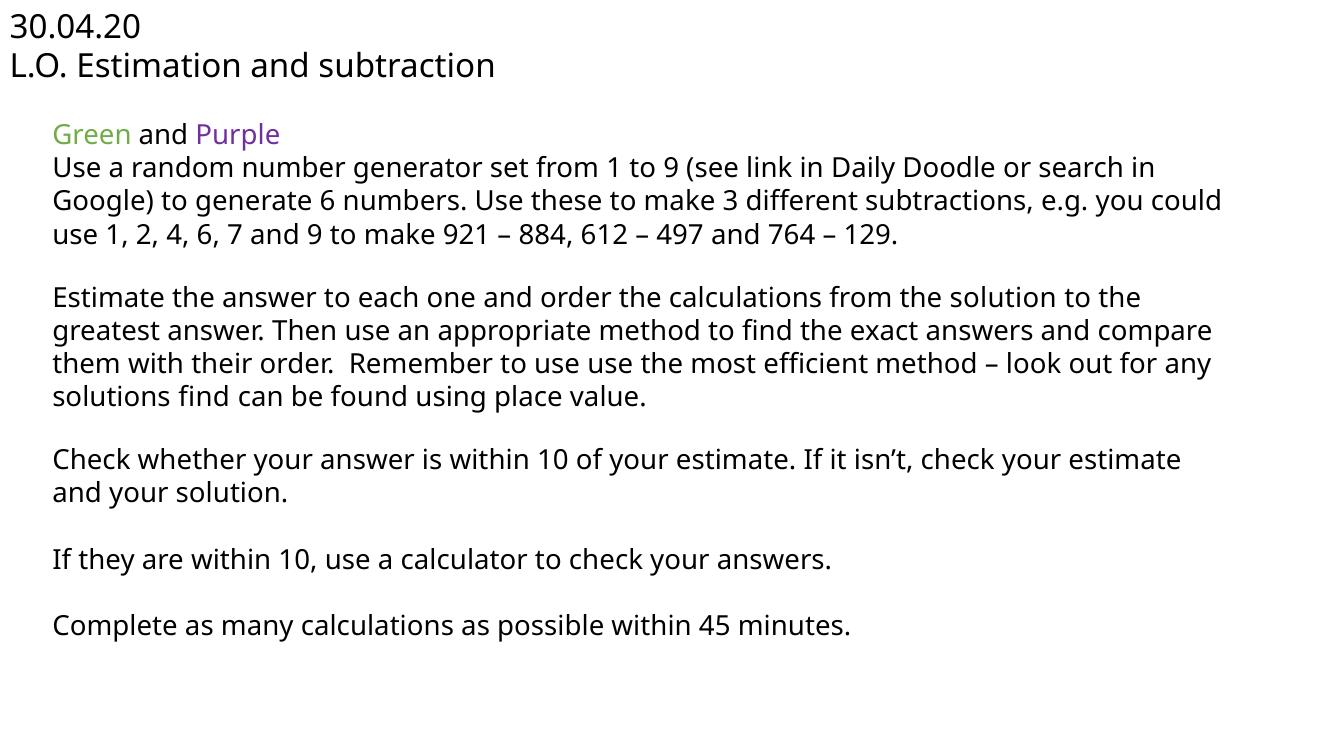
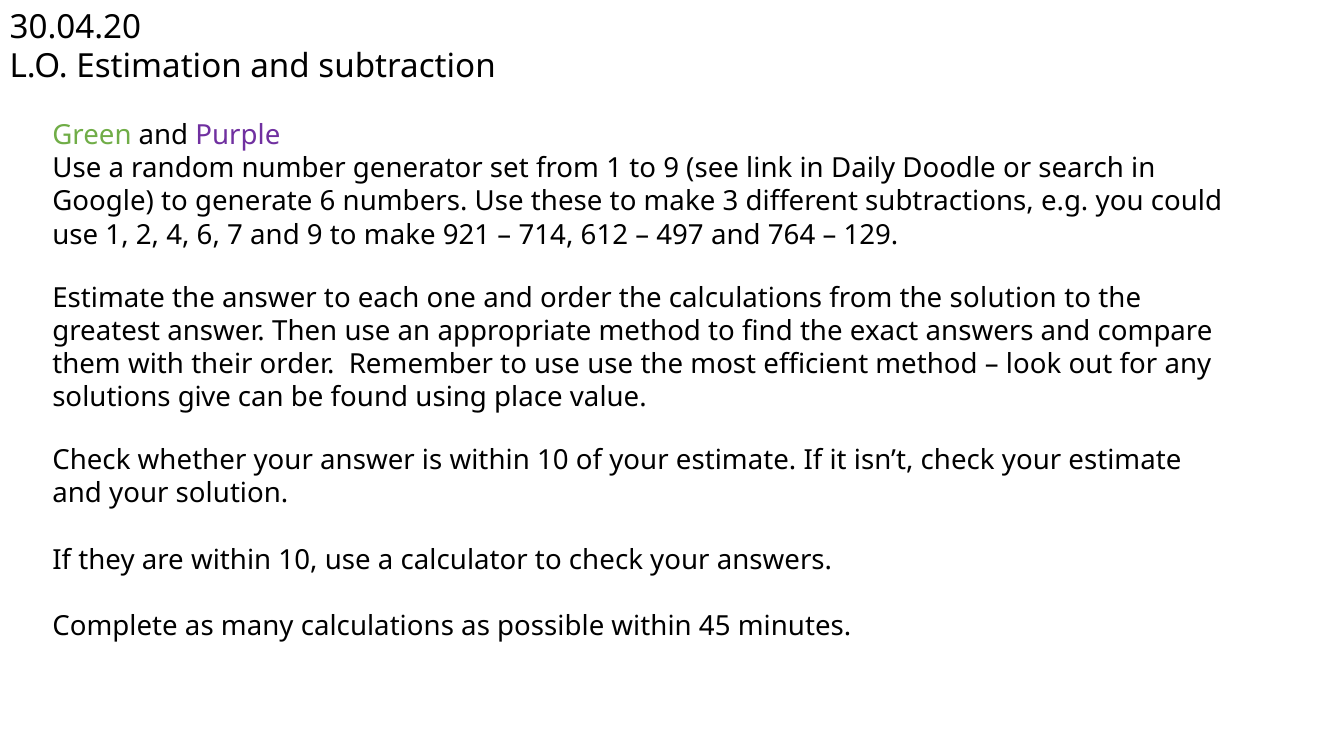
884: 884 -> 714 (546, 235)
solutions find: find -> give (204, 397)
